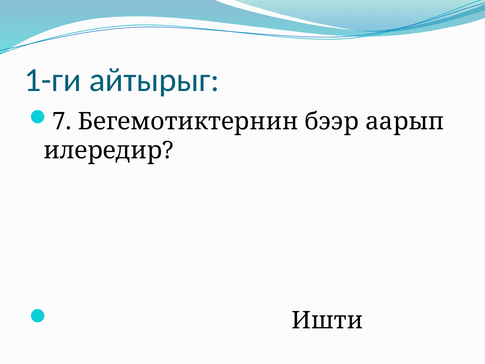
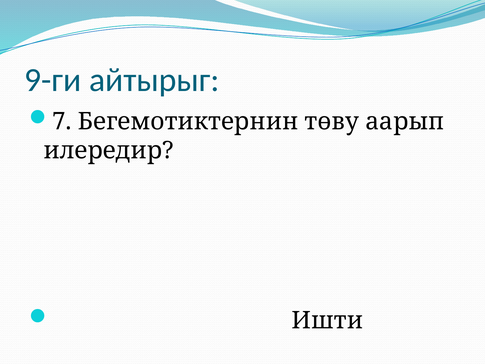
1-ги: 1-ги -> 9-ги (53, 80)
бээр: бээр -> төву (332, 121)
